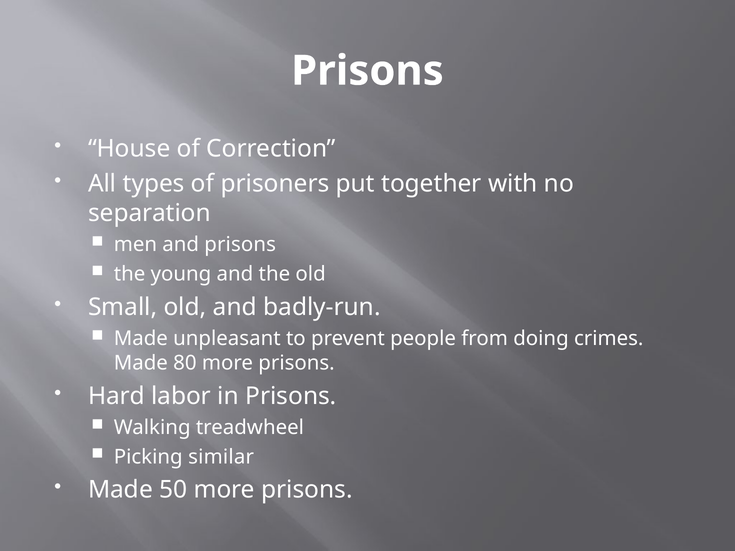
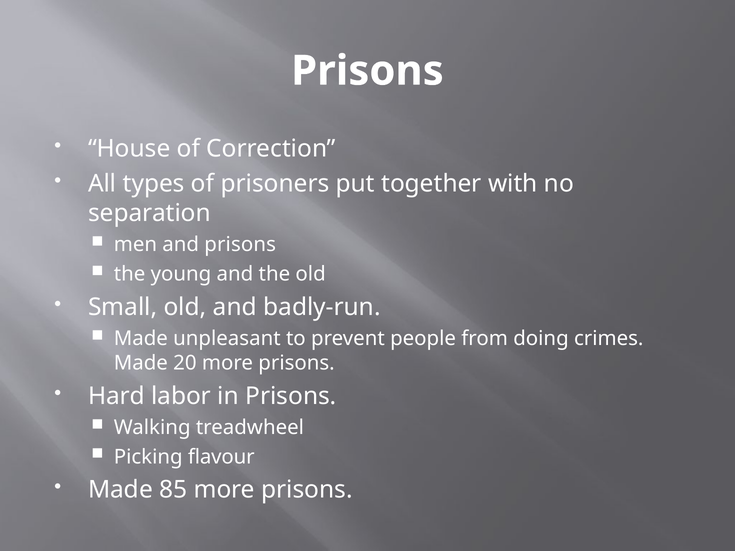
80: 80 -> 20 (185, 363)
similar: similar -> flavour (221, 457)
50: 50 -> 85 (173, 490)
